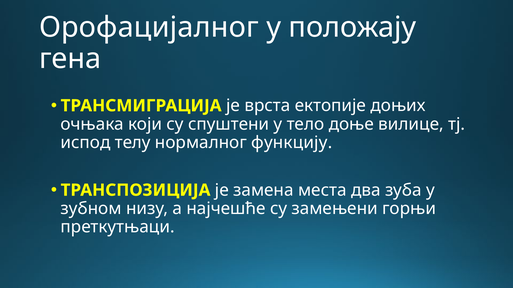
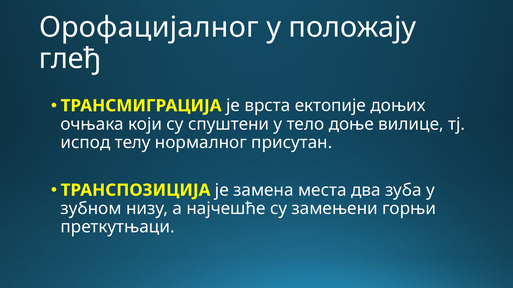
гена: гена -> глеђ (70, 59)
функцију: функцију -> присутан (292, 143)
